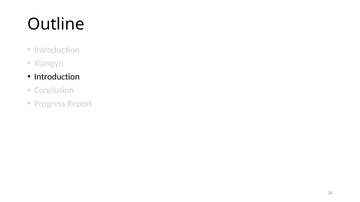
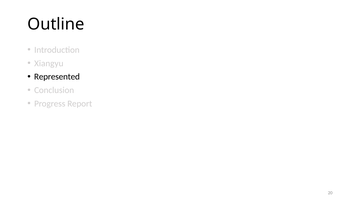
Introduction: Introduction -> Represented (57, 77)
